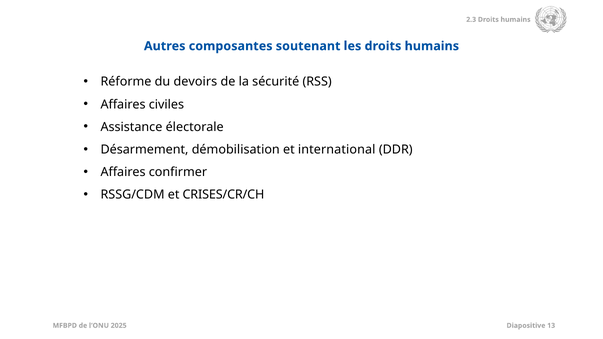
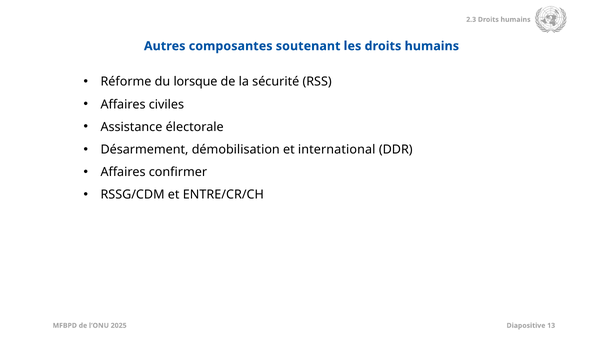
devoirs: devoirs -> lorsque (195, 82)
CRISES/CR/CH: CRISES/CR/CH -> ENTRE/CR/CH (223, 195)
